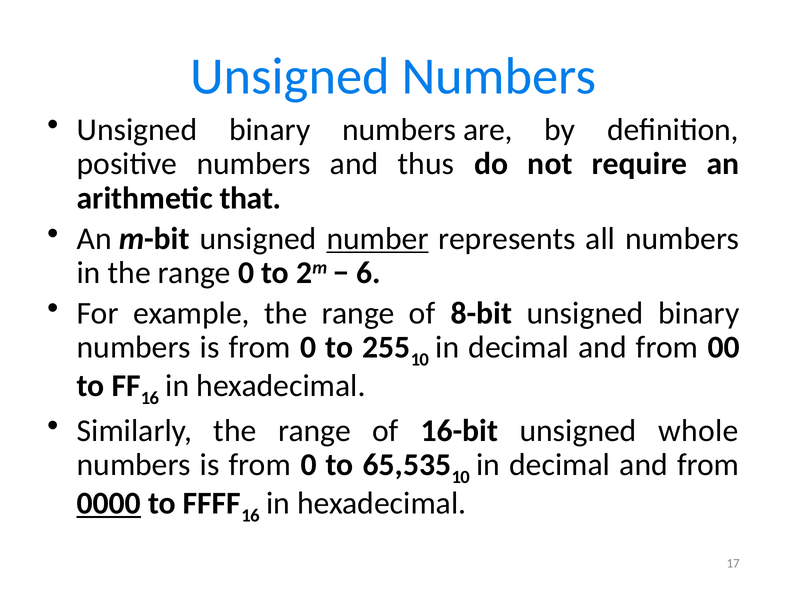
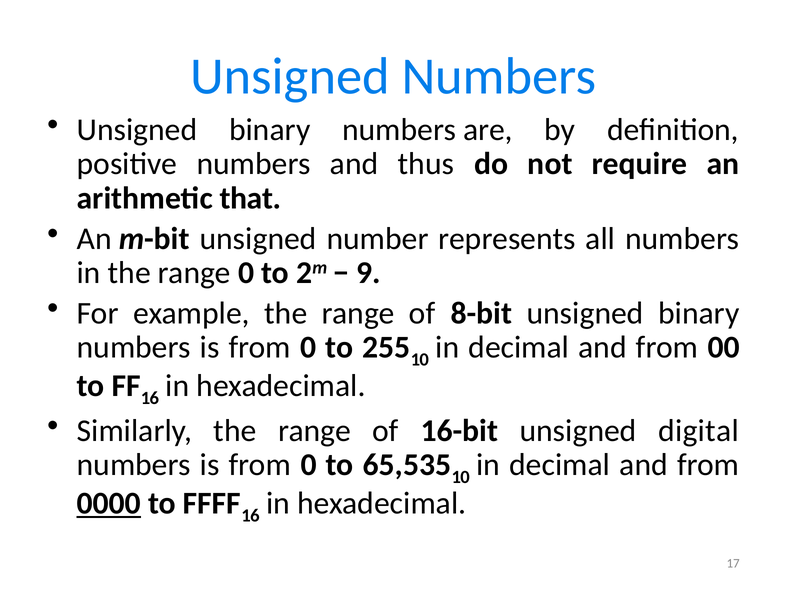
number underline: present -> none (378, 239)
6: 6 -> 9 (368, 273)
whole: whole -> digital (699, 431)
